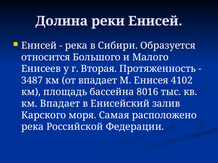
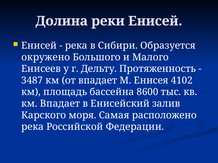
относится: относится -> окружено (46, 57)
Вторая: Вторая -> Дельту (99, 69)
8016: 8016 -> 8600 (147, 92)
